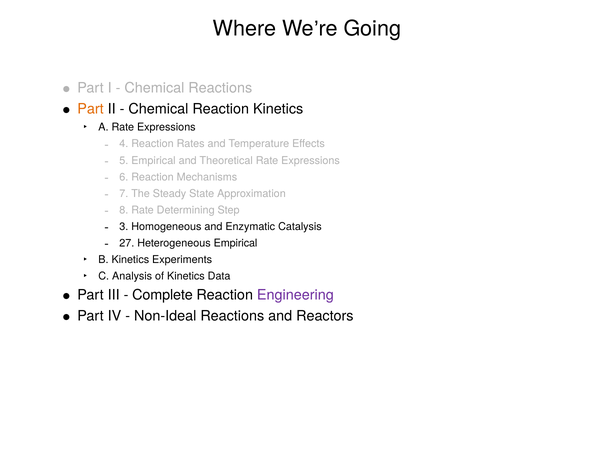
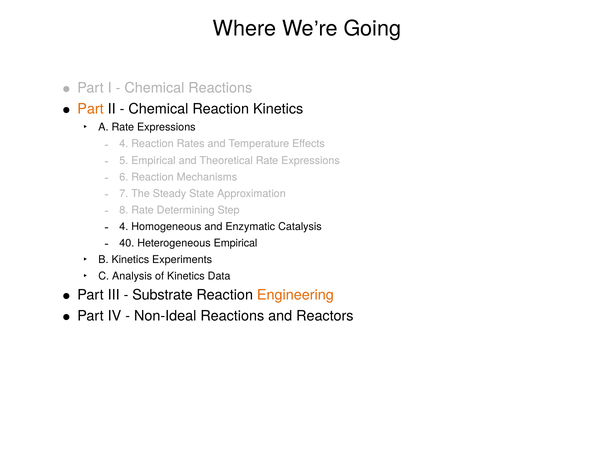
3: 3 -> 4 (124, 227)
27: 27 -> 40 (127, 243)
Complete: Complete -> Substrate (163, 295)
Engineering colour: purple -> orange (295, 295)
